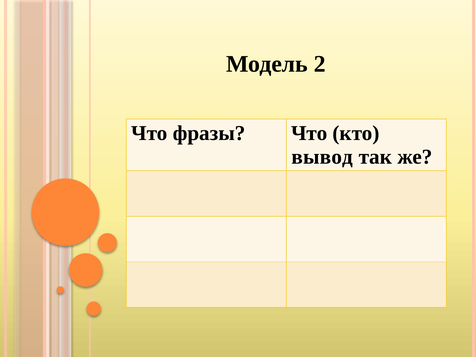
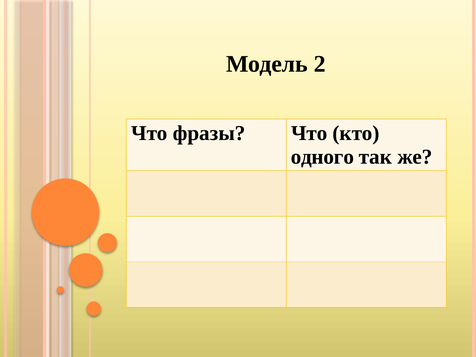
вывод: вывод -> одного (322, 157)
